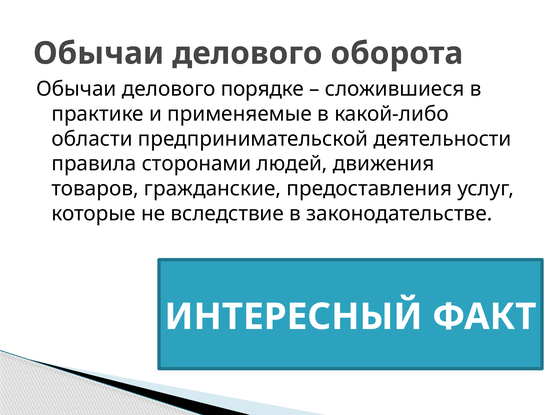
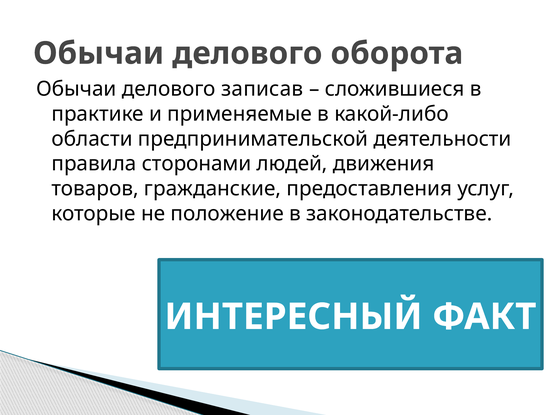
порядке: порядке -> записав (262, 89)
вследствие: вследствие -> положение (227, 214)
